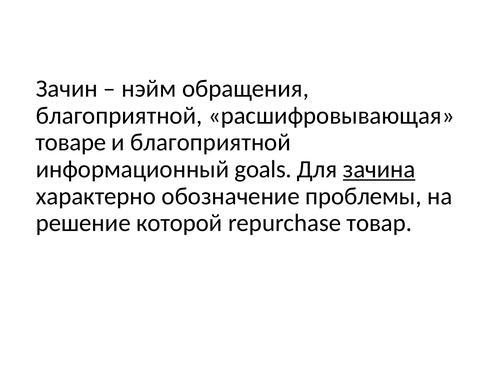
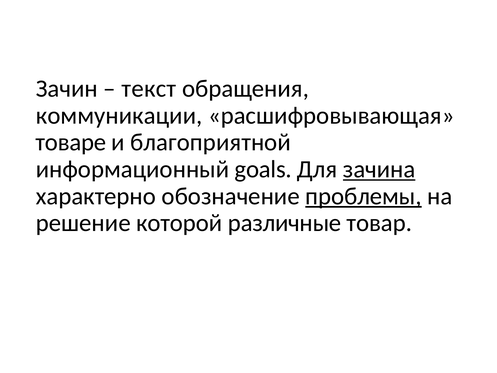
нэйм: нэйм -> текст (149, 89)
благоприятной: благоприятной -> коммуникации (119, 115)
проблемы underline: none -> present (363, 196)
repurchase: repurchase -> различные (285, 223)
